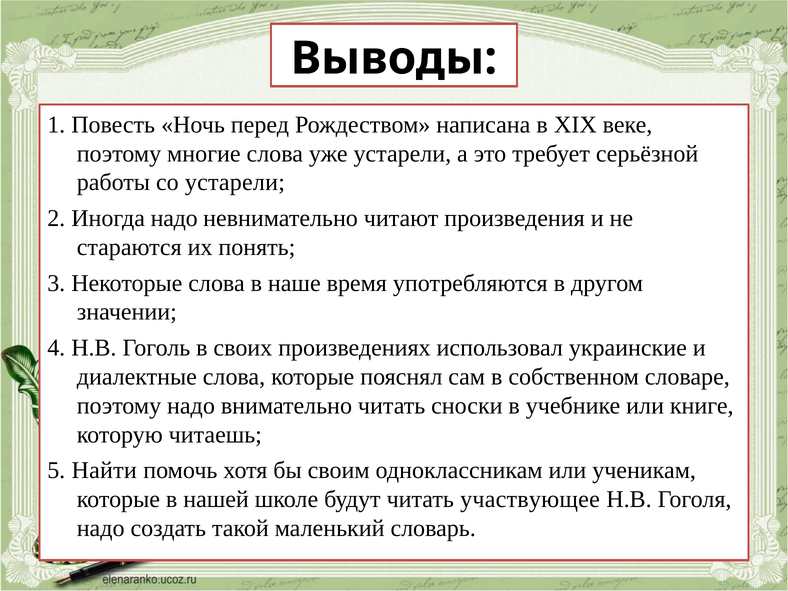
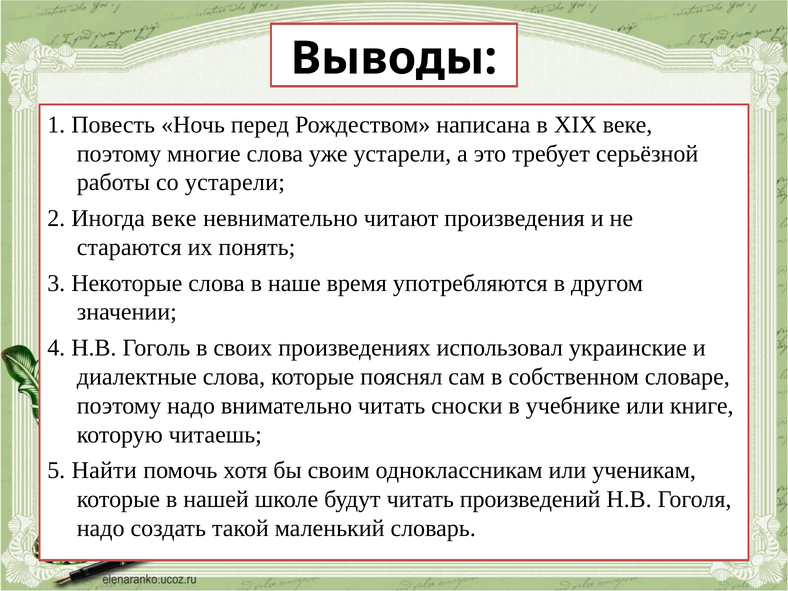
Иногда надо: надо -> веке (174, 218)
участвующее: участвующее -> произведений (530, 499)
